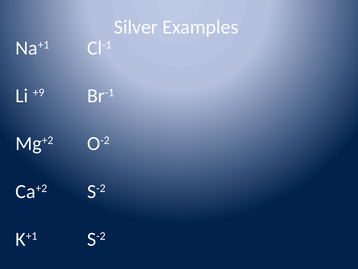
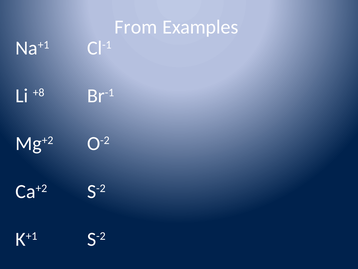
Silver: Silver -> From (136, 27)
+9: +9 -> +8 (39, 92)
